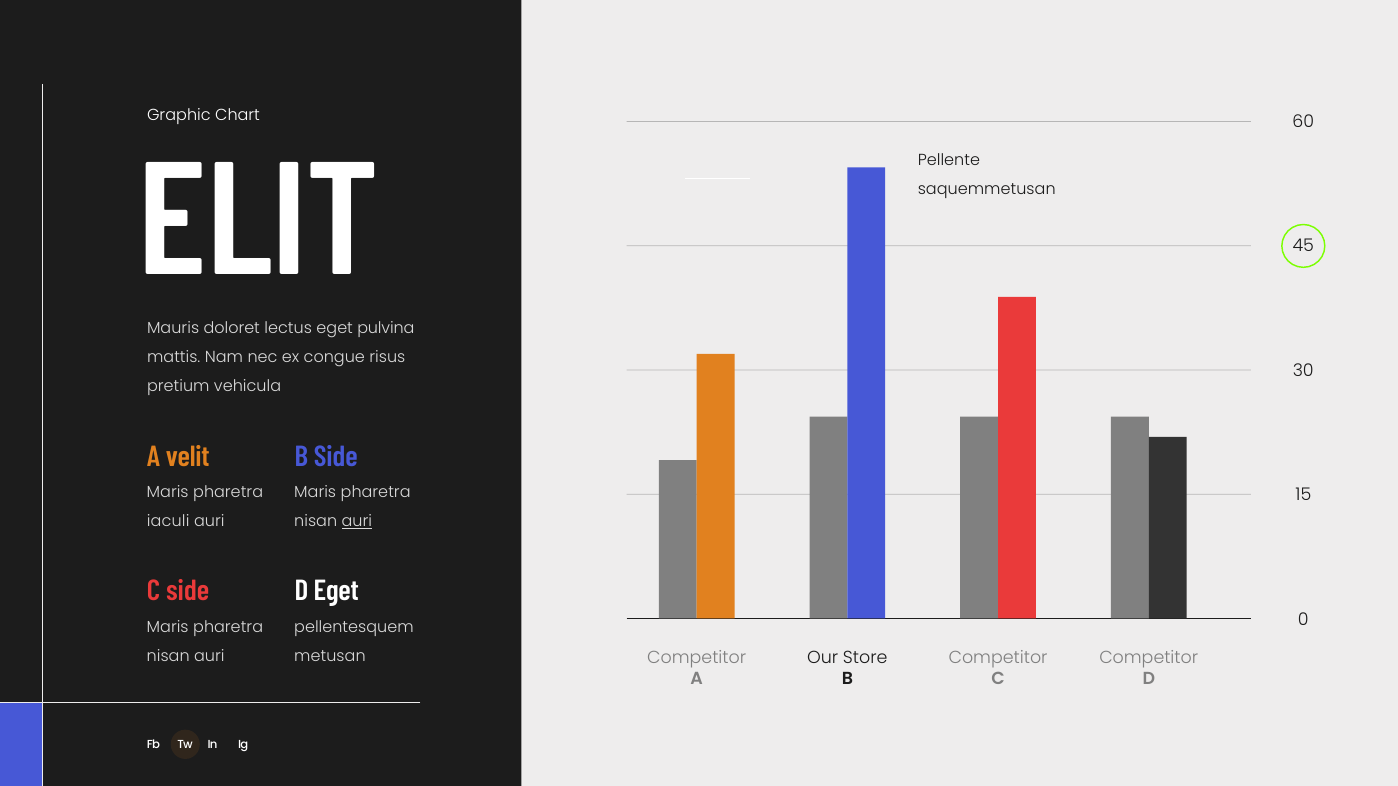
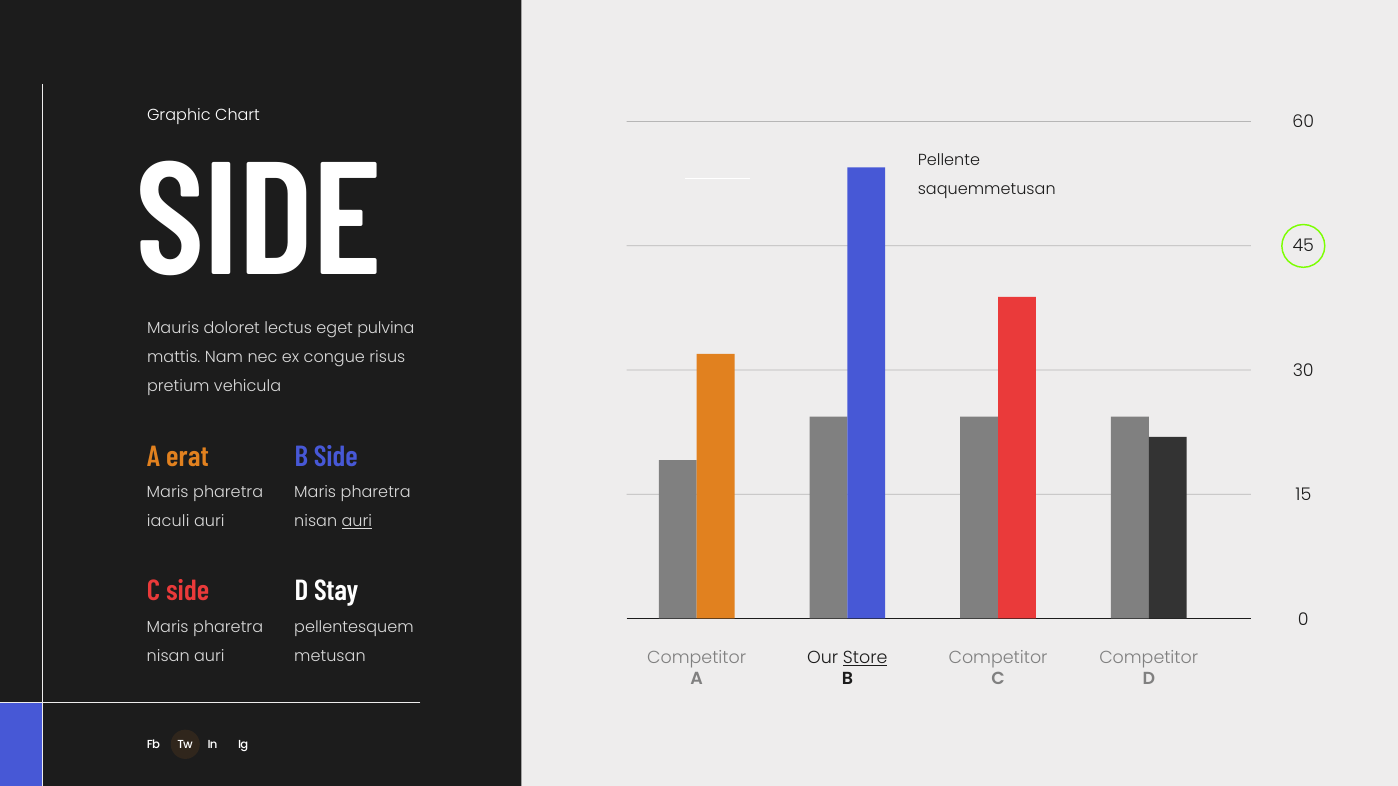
ELIT: ELIT -> SIDE (259, 222)
velit: velit -> erat (187, 457)
D Eget: Eget -> Stay (336, 592)
Store underline: none -> present (865, 658)
